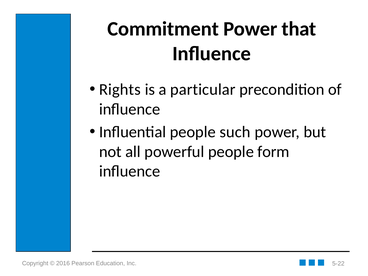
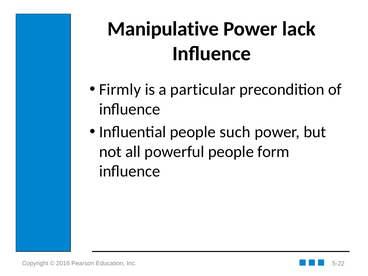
Commitment: Commitment -> Manipulative (163, 29)
that: that -> lack (299, 29)
Rights: Rights -> Firmly (120, 89)
